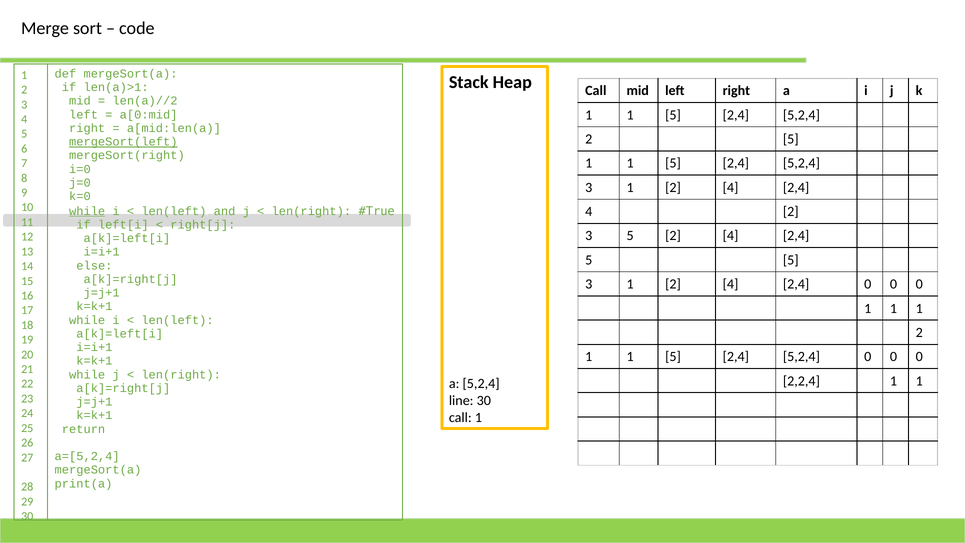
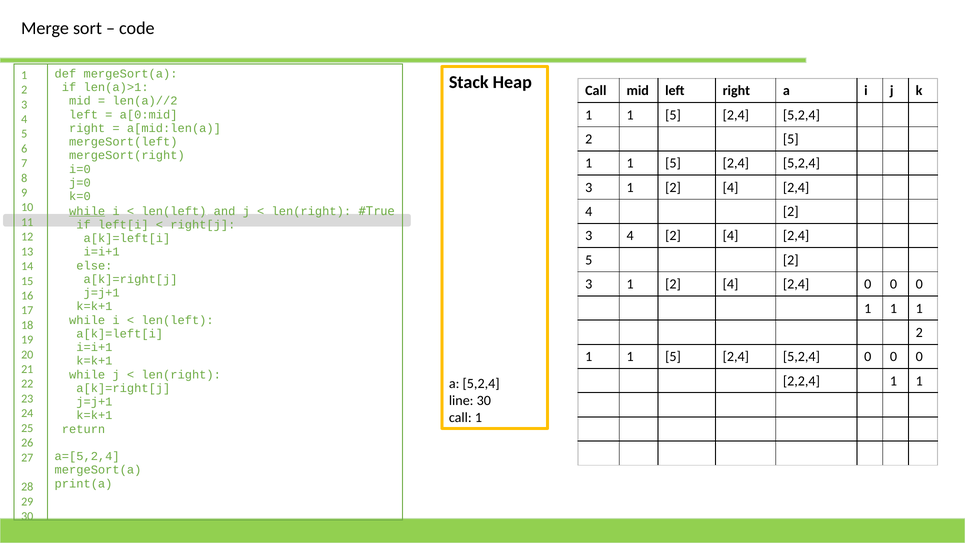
mergeSort(left underline: present -> none (123, 142)
5: 5 -> 4 (630, 236)
5 5: 5 -> 2 (791, 260)
